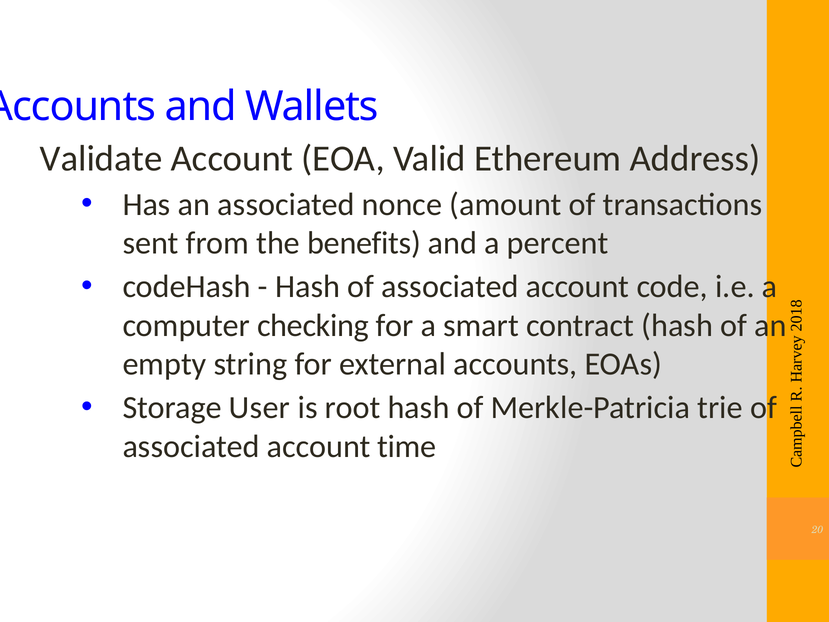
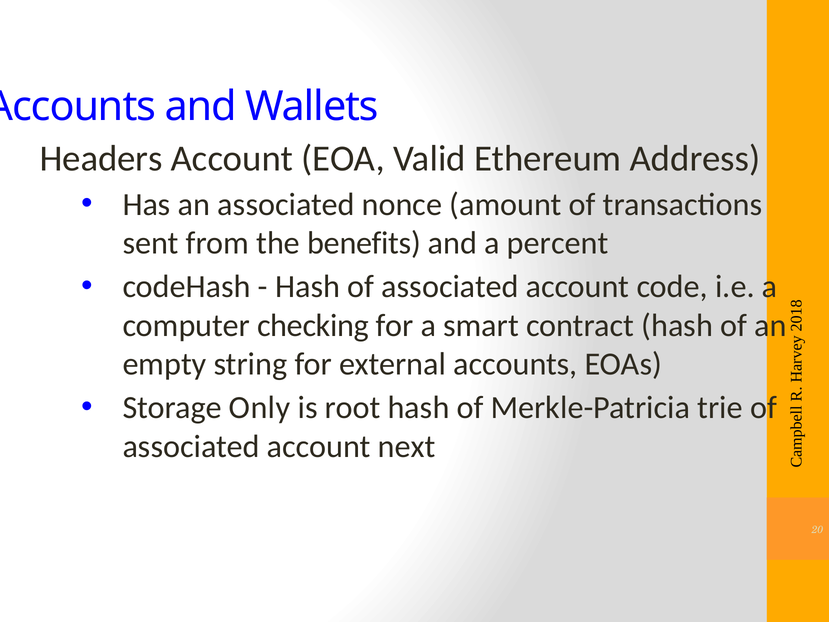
Validate: Validate -> Headers (101, 158)
User: User -> Only (260, 408)
time: time -> next (407, 446)
